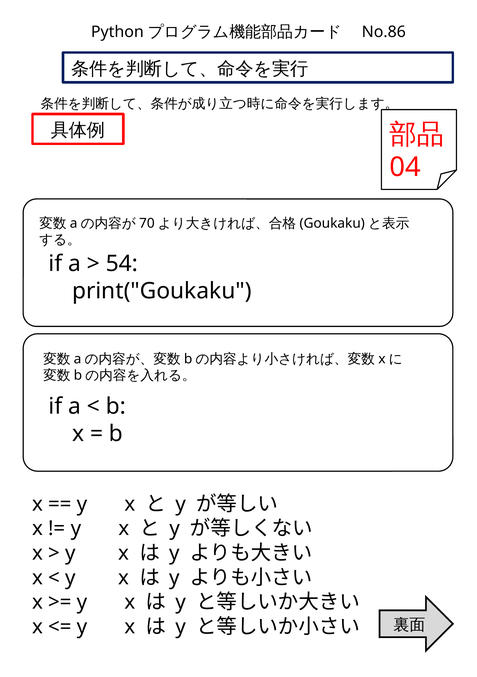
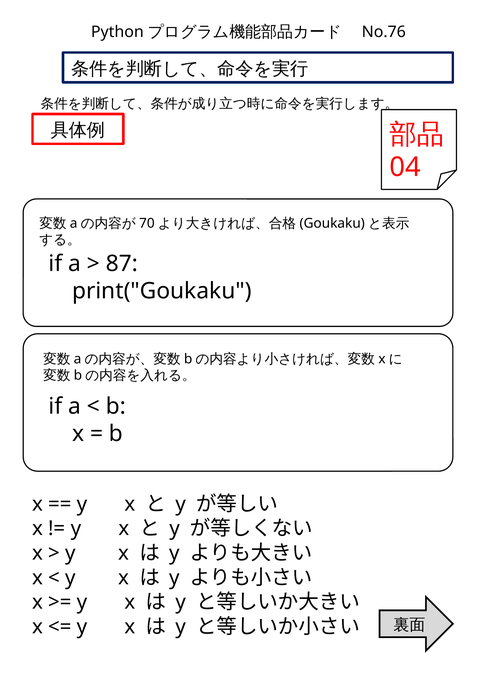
No.86: No.86 -> No.76 (384, 32)
54: 54 -> 87 (122, 264)
